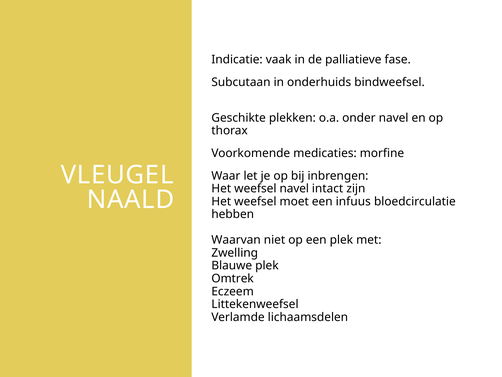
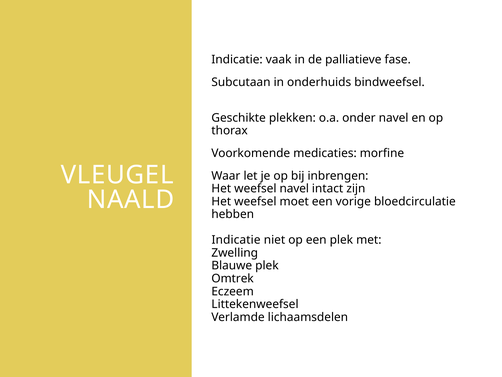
infuus: infuus -> vorige (353, 201)
Waarvan: Waarvan -> Indicatie (236, 240)
